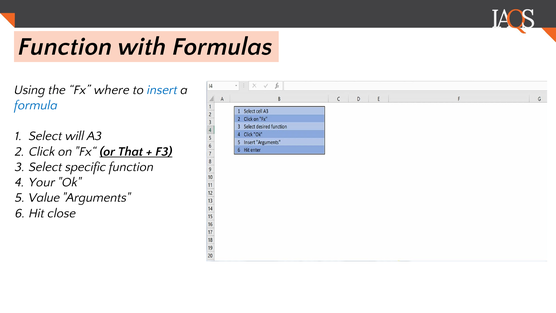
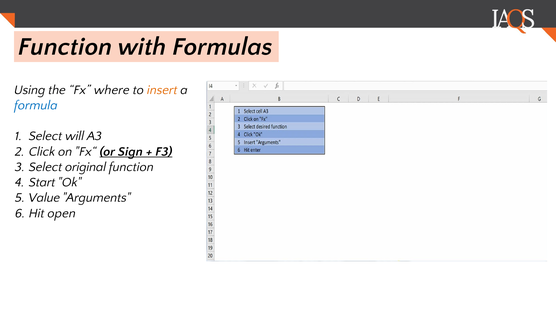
insert colour: blue -> orange (162, 90)
That: That -> Sign (130, 151)
specific: specific -> original (86, 167)
Your: Your -> Start (42, 182)
close: close -> open (62, 213)
